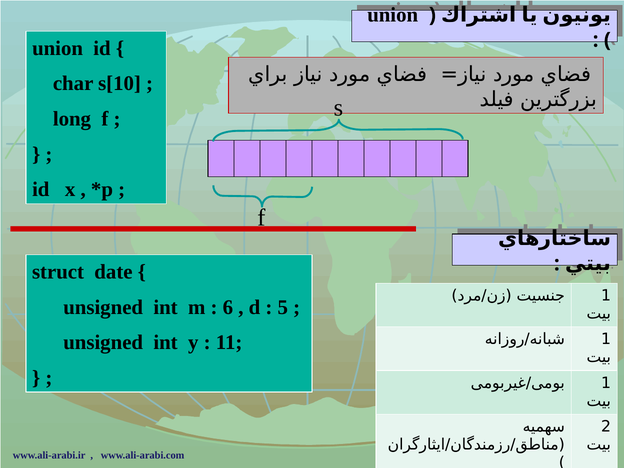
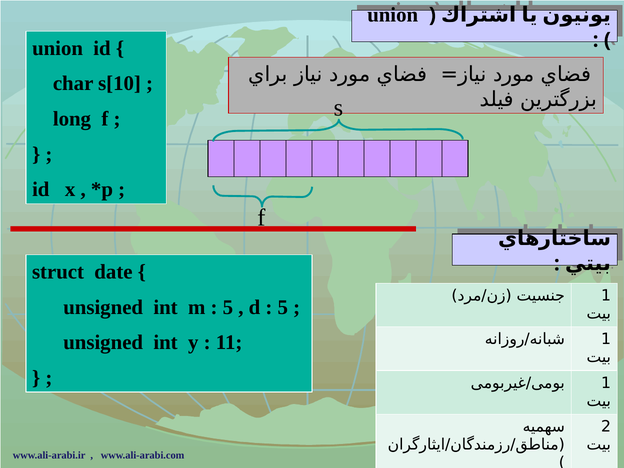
6: 6 -> 5 (228, 307)
